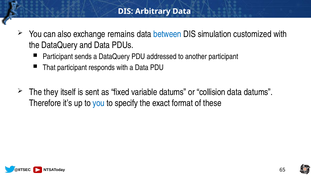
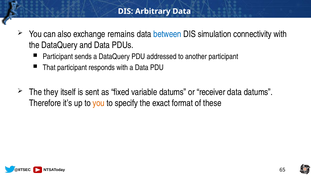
customized: customized -> connectivity (252, 34)
collision: collision -> receiver (211, 92)
you colour: blue -> orange (99, 103)
